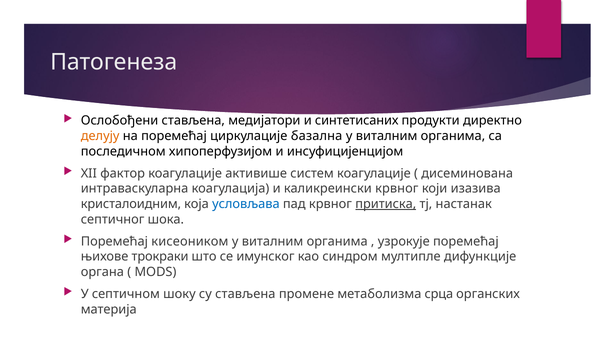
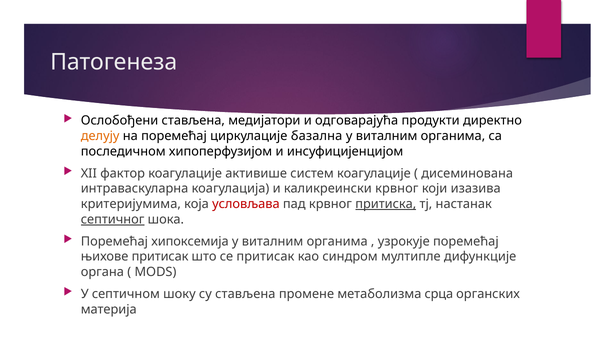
синтетисаних: синтетисаних -> одговарајућа (357, 121)
кристалоидним: кристалоидним -> критеријумима (131, 204)
условљава colour: blue -> red (246, 204)
септичног underline: none -> present (113, 219)
кисеоником: кисеоником -> хипоксемија (190, 241)
њихове трокраки: трокраки -> притисак (160, 257)
се имунског: имунског -> притисак (265, 257)
